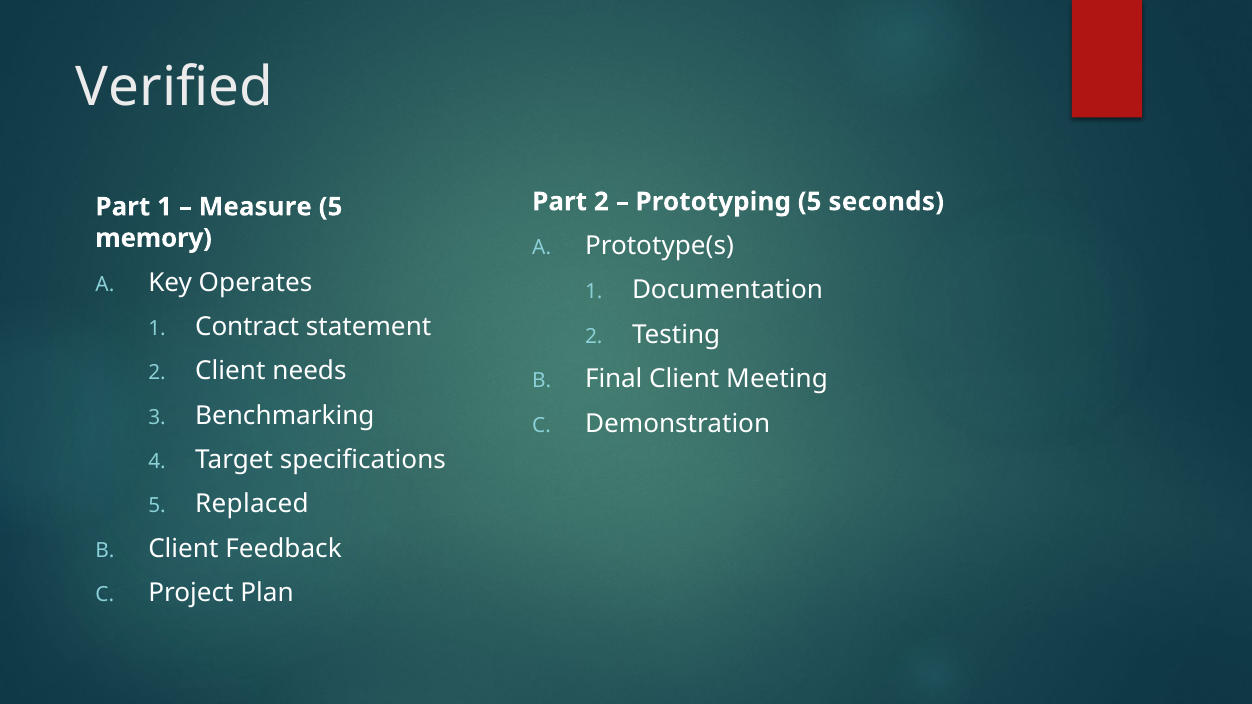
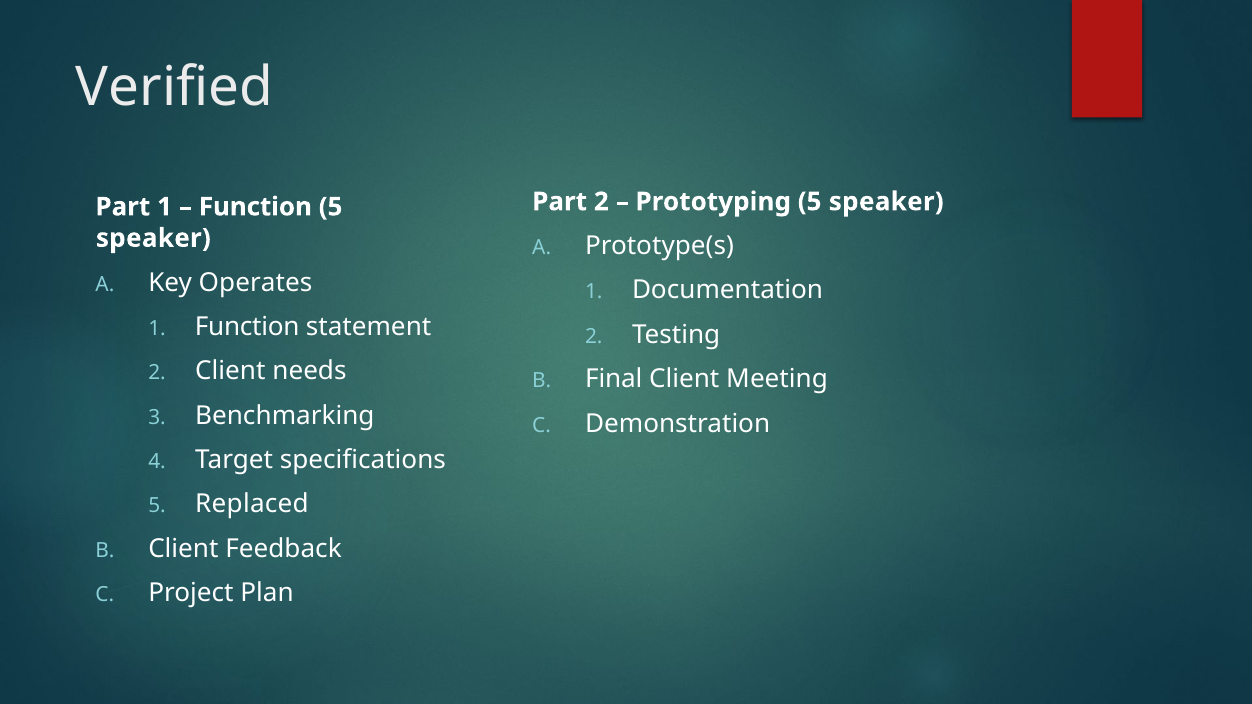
Prototyping 5 seconds: seconds -> speaker (886, 202)
Measure: Measure -> Function (255, 207)
memory: memory -> speaker (153, 238)
1 Contract: Contract -> Function (247, 327)
